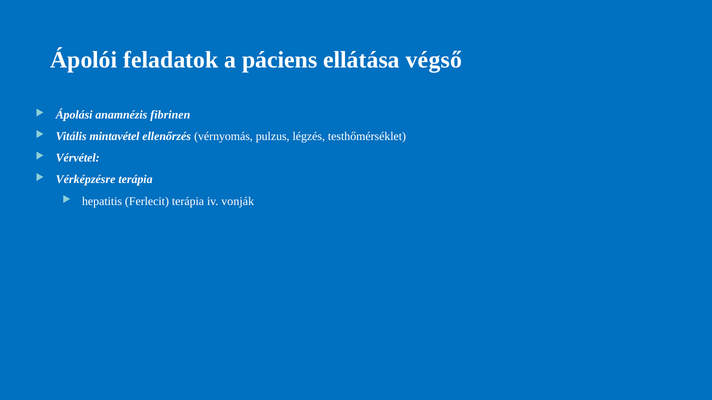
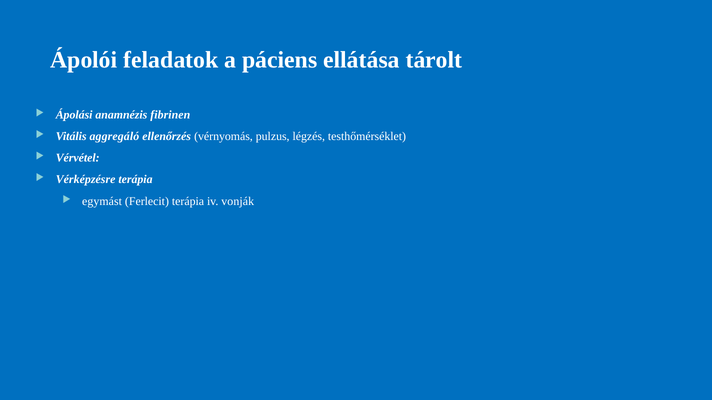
végső: végső -> tárolt (434, 60)
mintavétel: mintavétel -> aggregáló (114, 136)
hepatitis: hepatitis -> egymást (102, 201)
